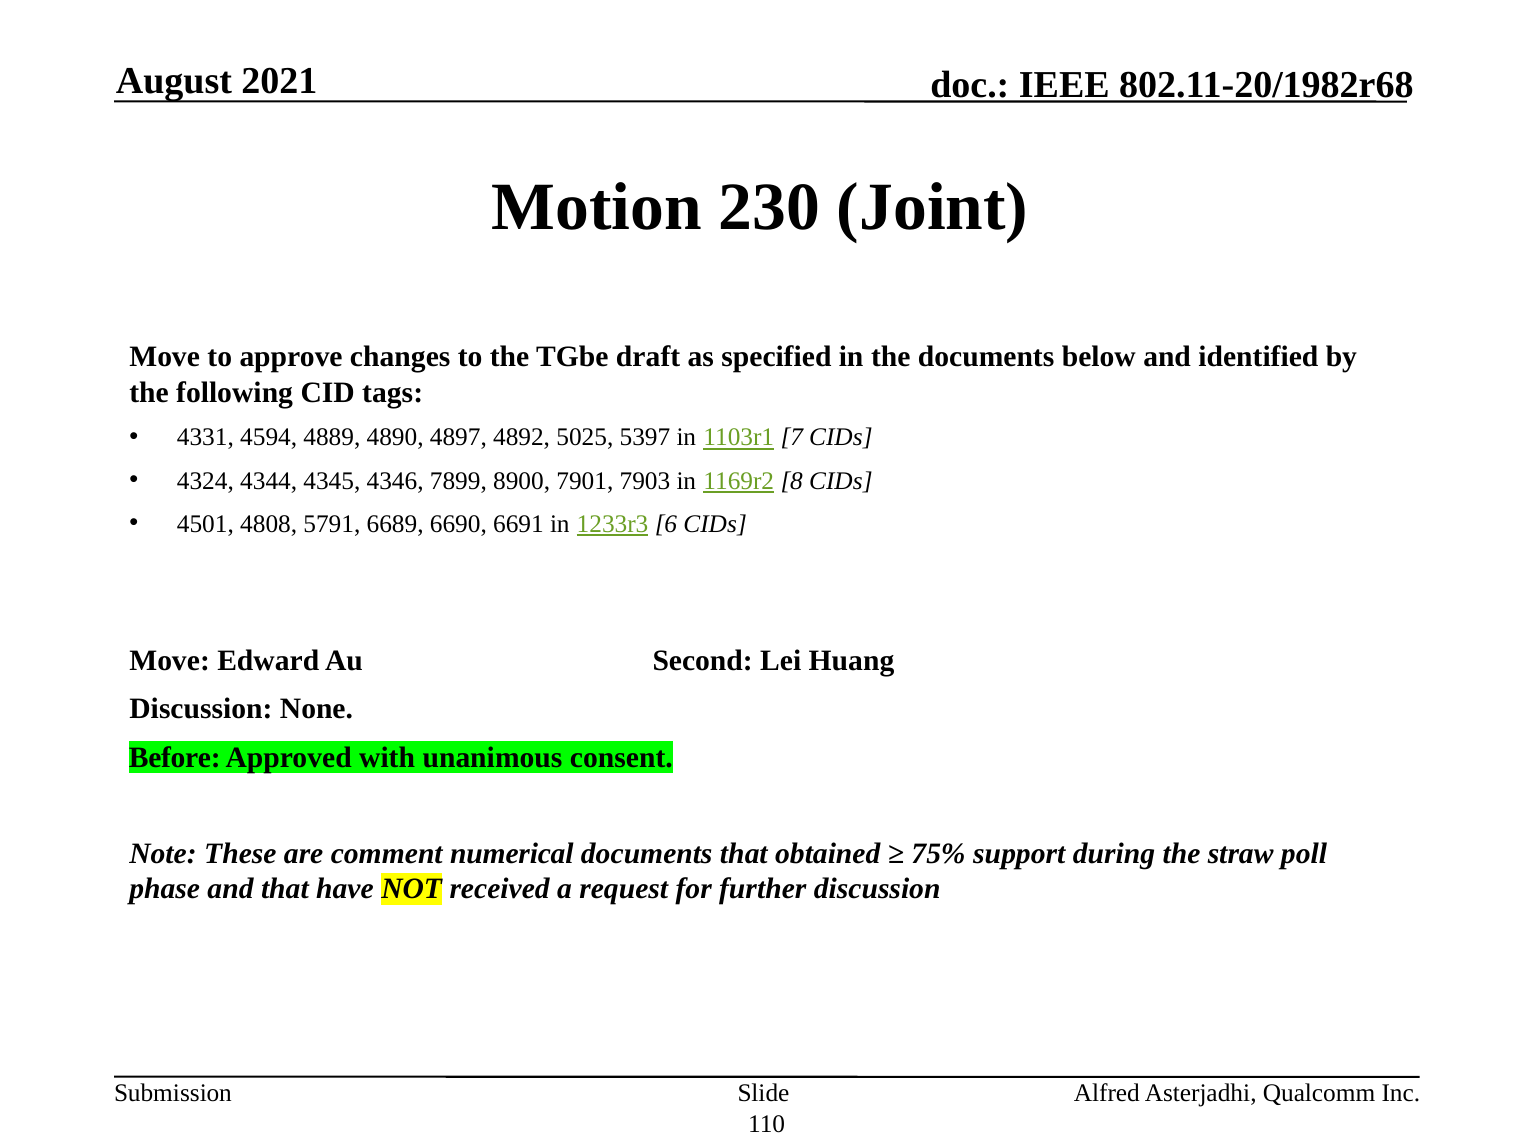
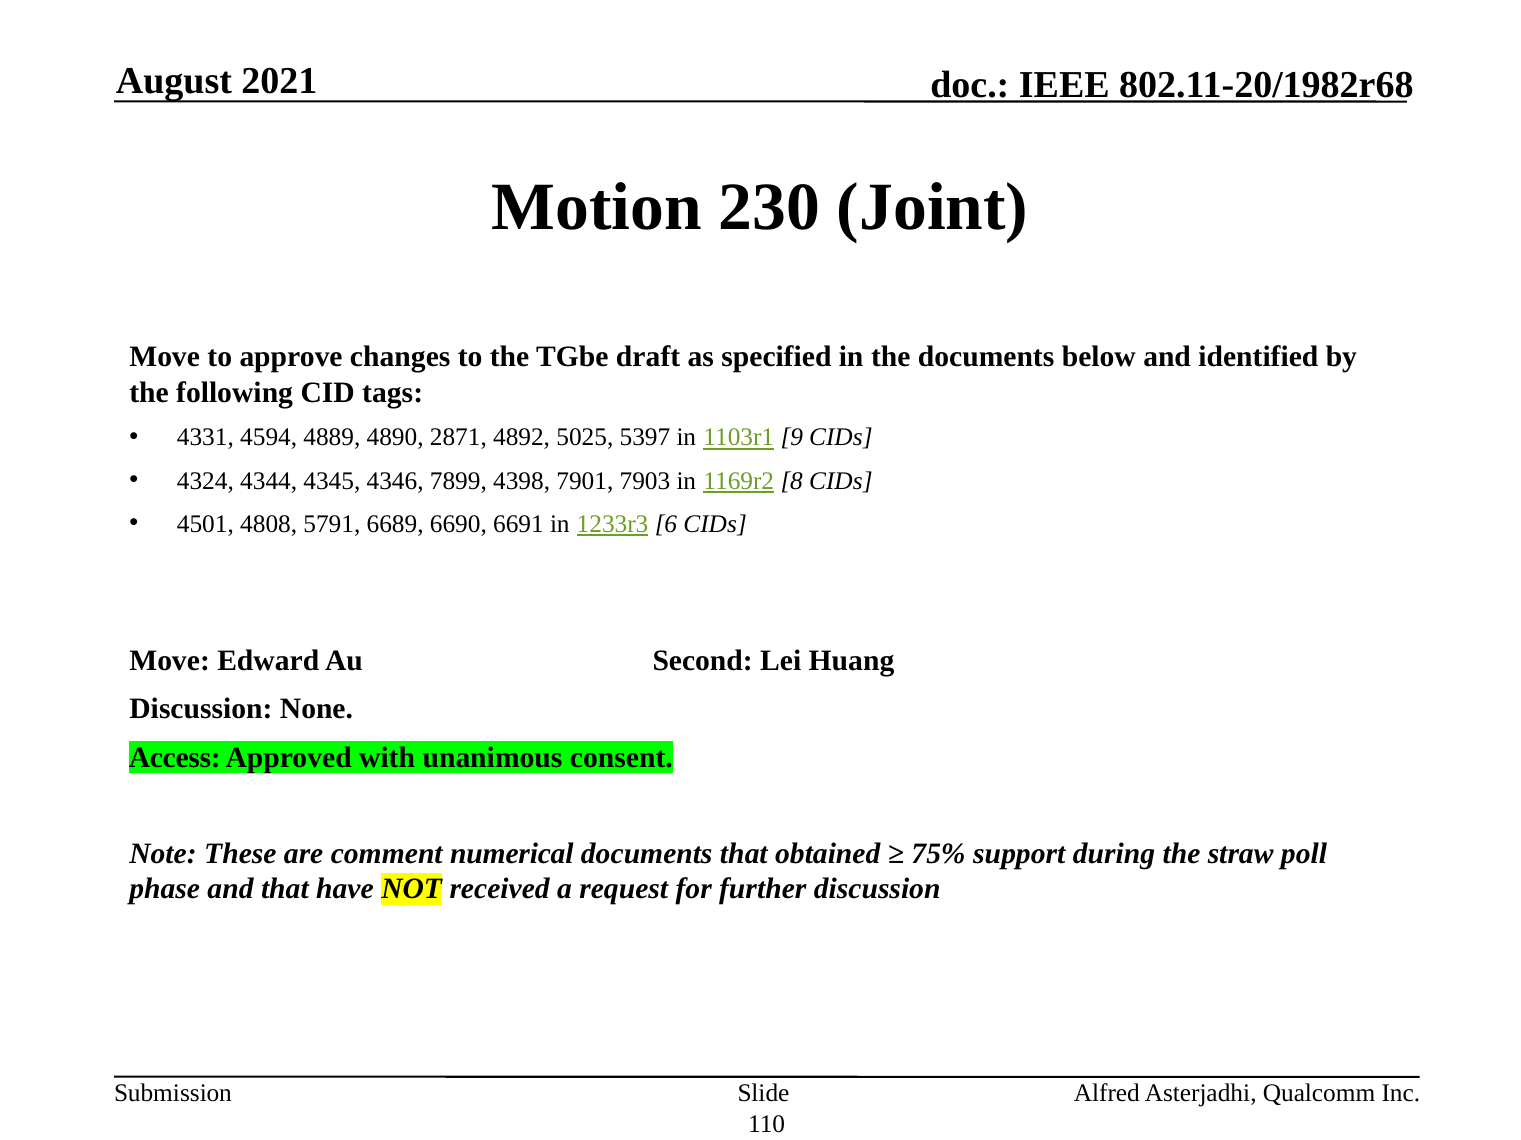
4897: 4897 -> 2871 (458, 438)
7: 7 -> 9 (792, 438)
8900: 8900 -> 4398 (522, 481)
Before: Before -> Access (175, 758)
